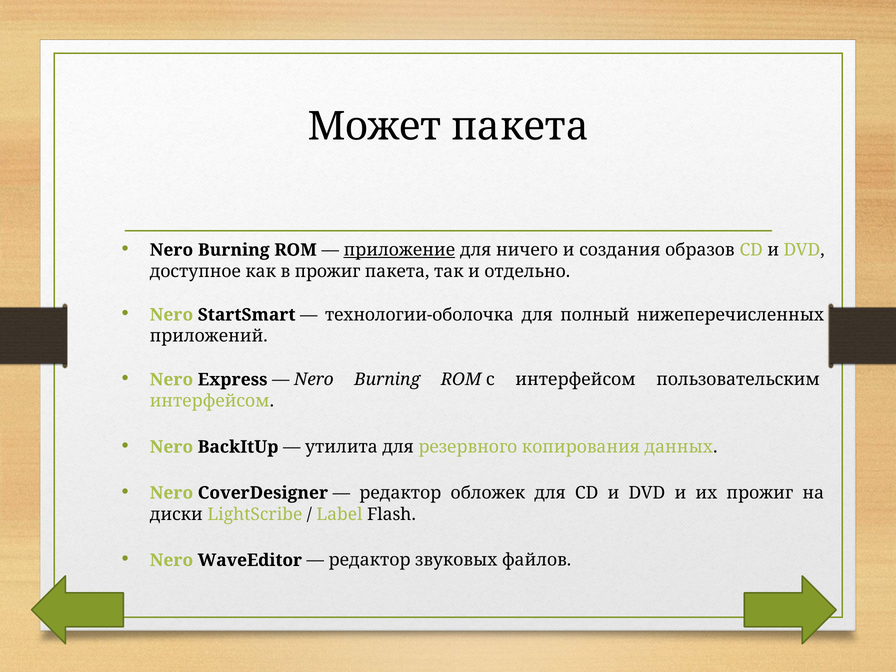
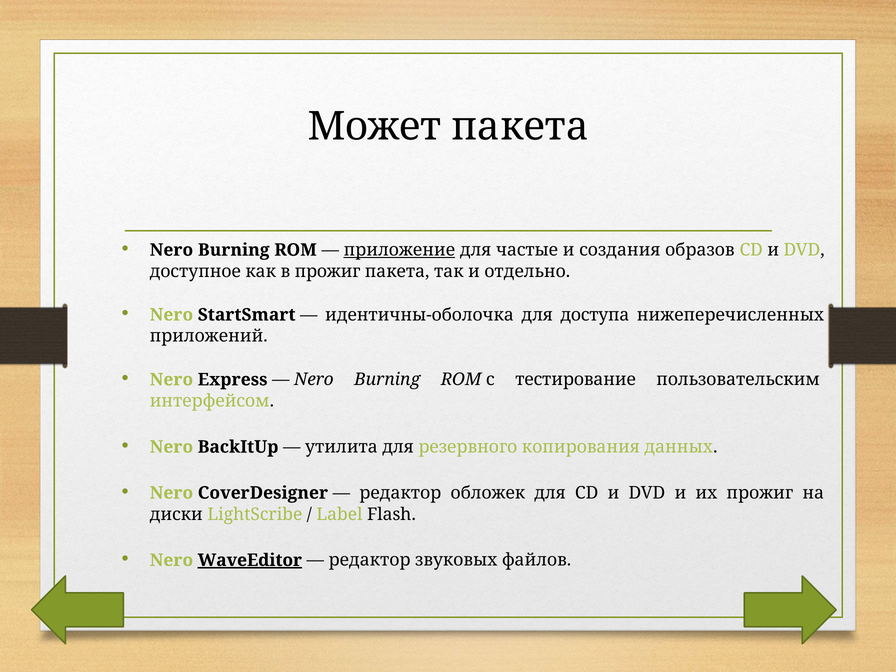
ничего: ничего -> частые (527, 250)
технологии-оболочка: технологии-оболочка -> идентичны-оболочка (419, 315)
полный: полный -> доступа (595, 315)
с интерфейсом: интерфейсом -> тестирование (576, 380)
WaveEditor underline: none -> present (250, 560)
